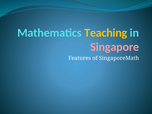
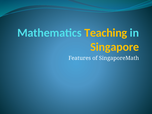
Singapore colour: pink -> yellow (115, 47)
